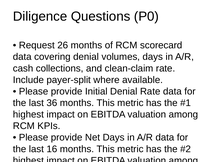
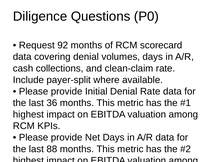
26: 26 -> 92 (63, 45)
16: 16 -> 88 (52, 149)
